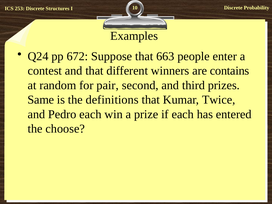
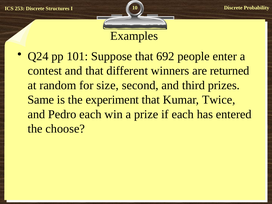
672: 672 -> 101 (77, 56)
663: 663 -> 692 (165, 56)
contains: contains -> returned (230, 71)
pair: pair -> size (108, 85)
definitions: definitions -> experiment (112, 100)
